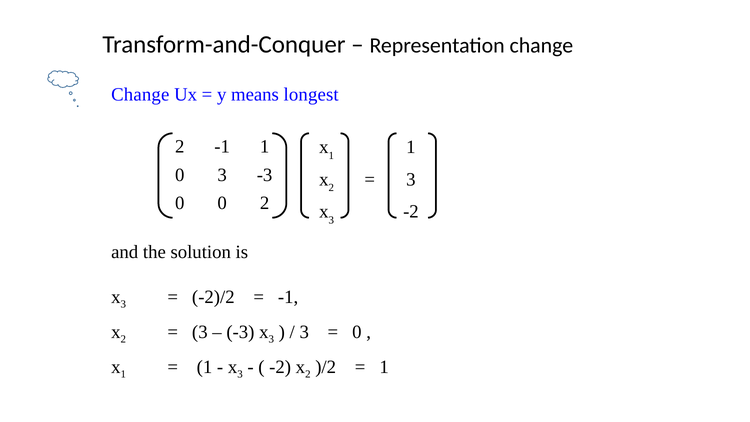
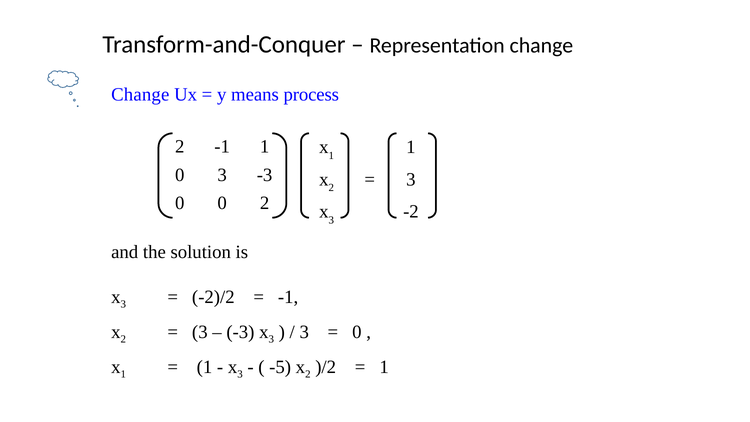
longest: longest -> process (311, 94)
-2: -2 -> -5 (280, 367)
